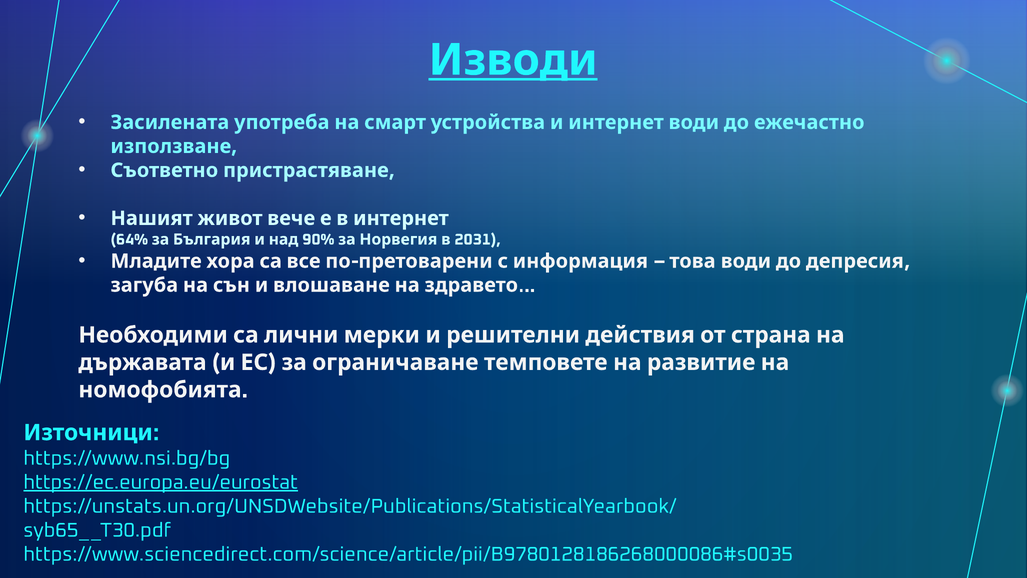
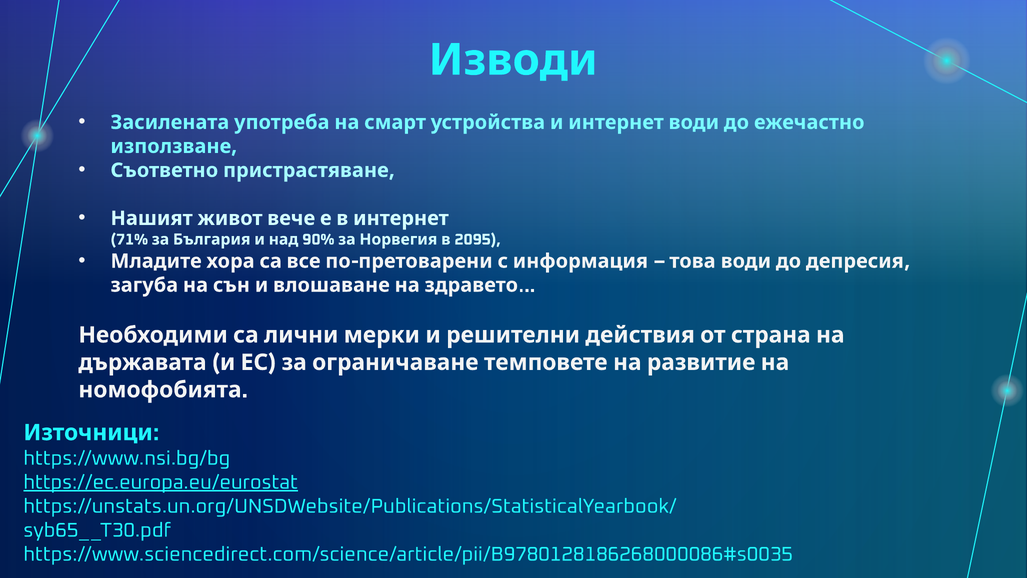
Изводи underline: present -> none (513, 60)
64%: 64% -> 71% (129, 239)
2031: 2031 -> 2095 (478, 239)
